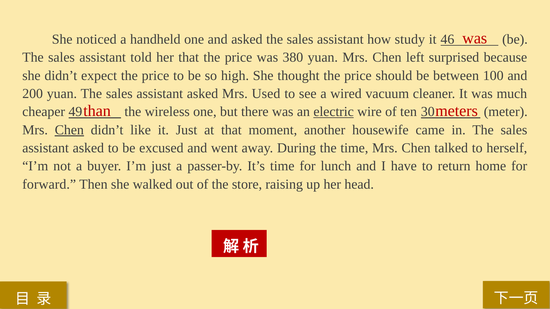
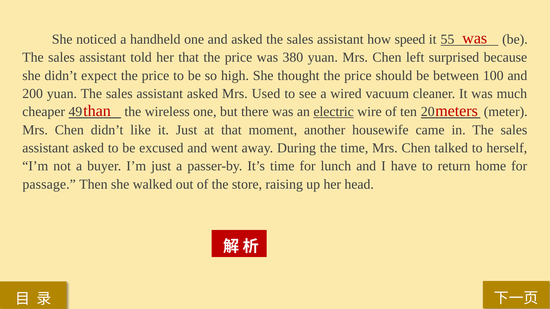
study: study -> speed (410, 39)
46: 46 -> 55 (447, 39)
30: 30 -> 20 (428, 112)
Chen underline: present -> none (69, 130)
forward: forward -> passage (49, 184)
